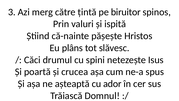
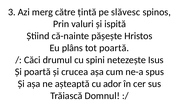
biruitor: biruitor -> slăvesc (126, 12)
tot slăvesc: slăvesc -> poartă (114, 48)
